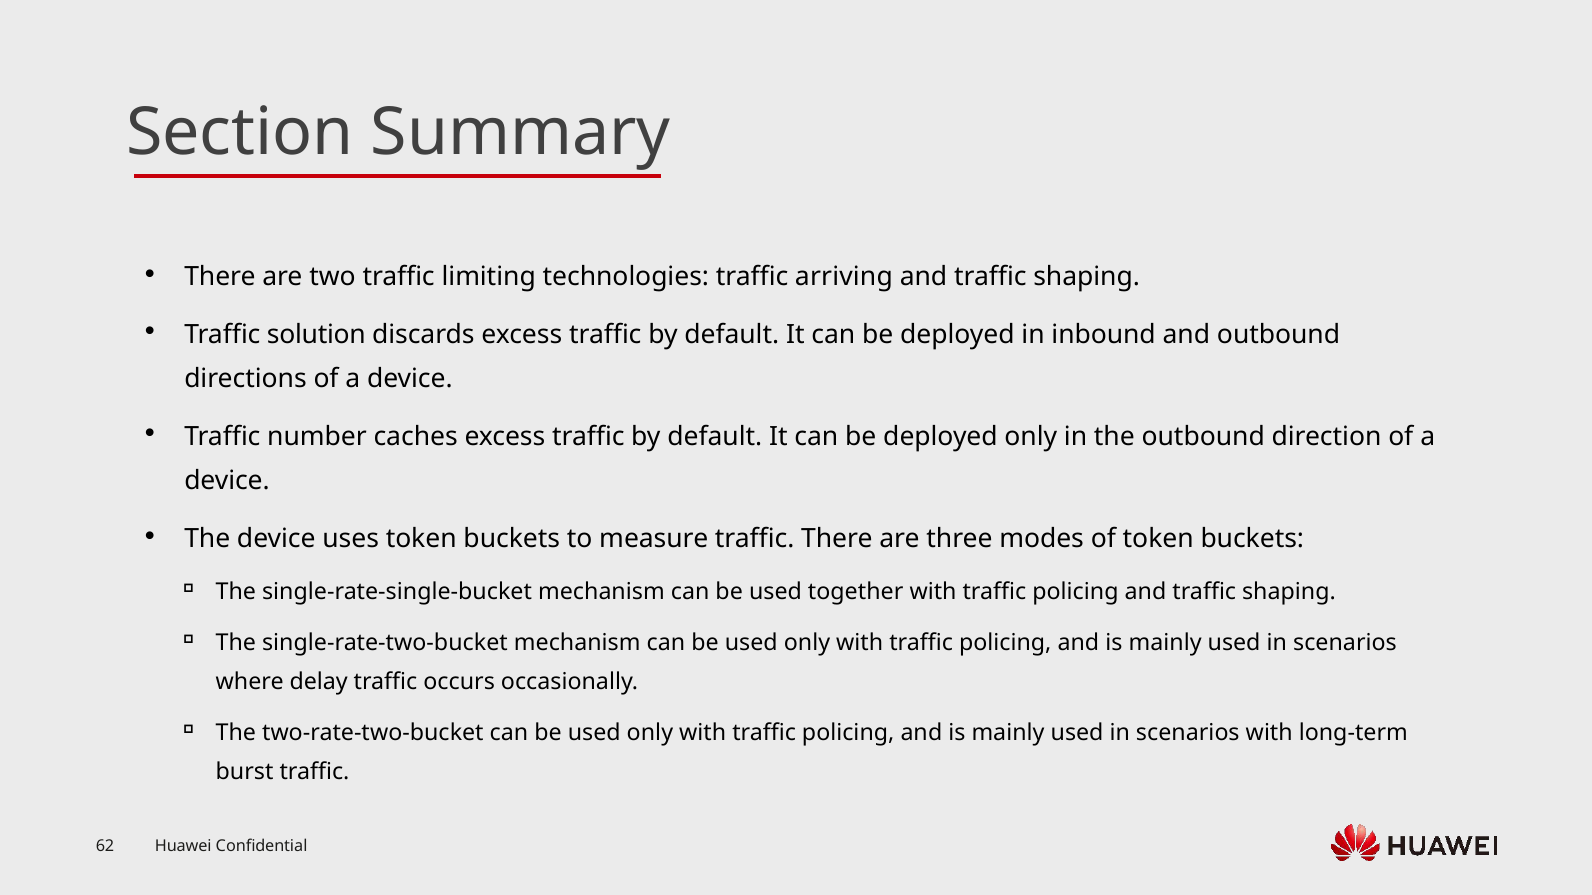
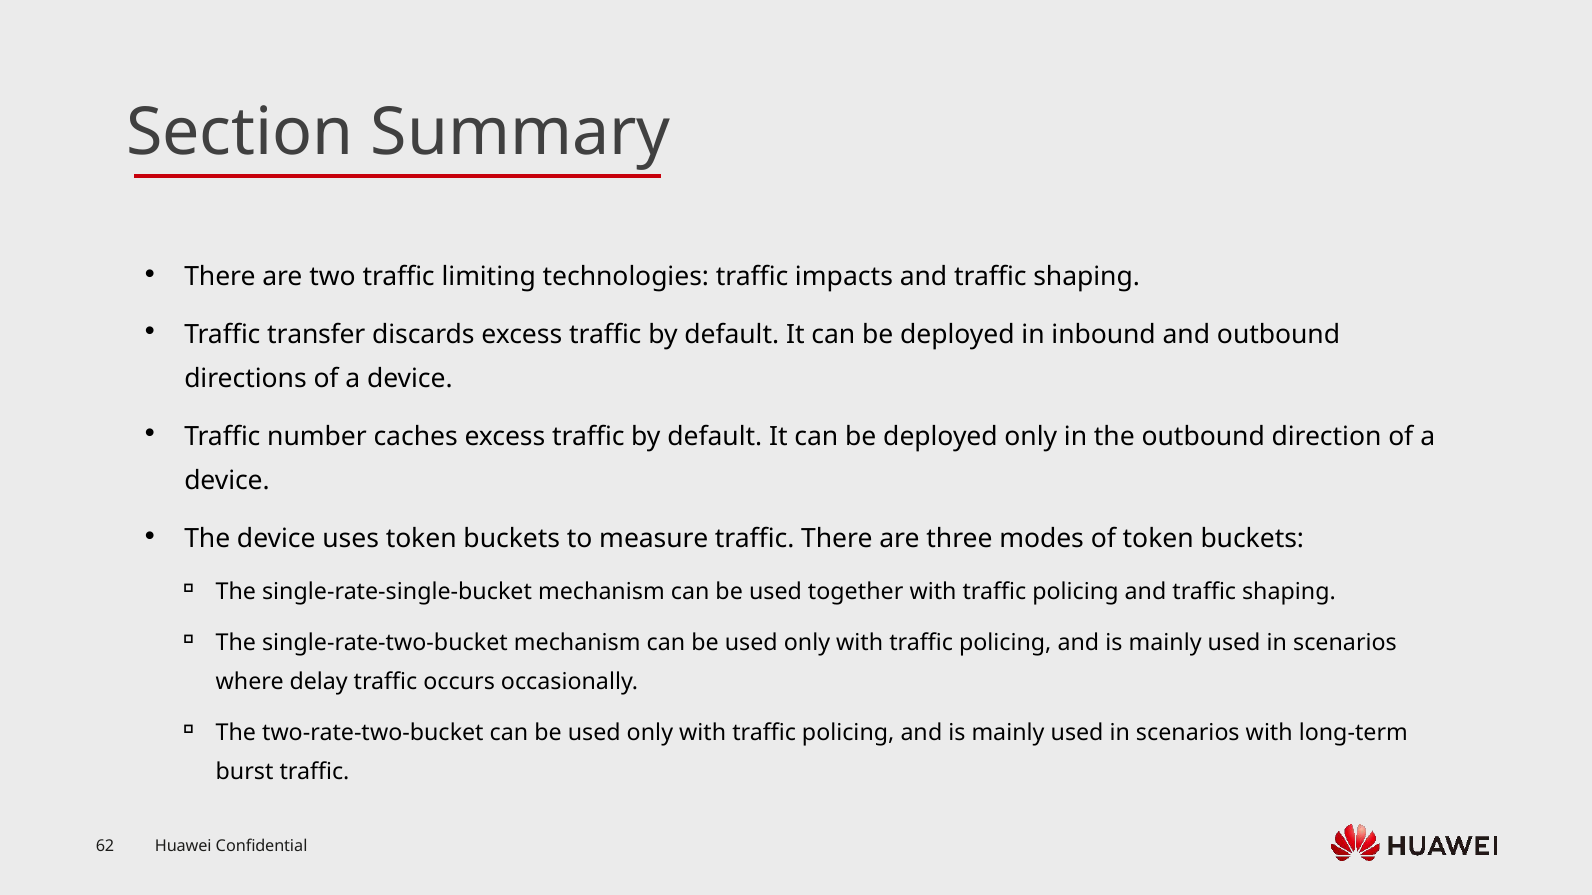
arriving: arriving -> impacts (844, 277)
solution: solution -> transfer (316, 335)
